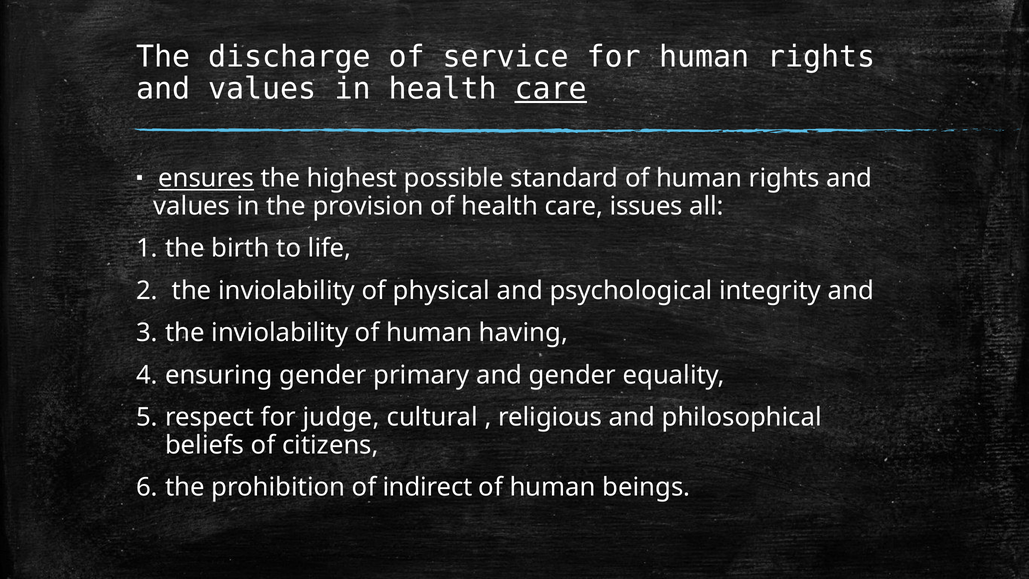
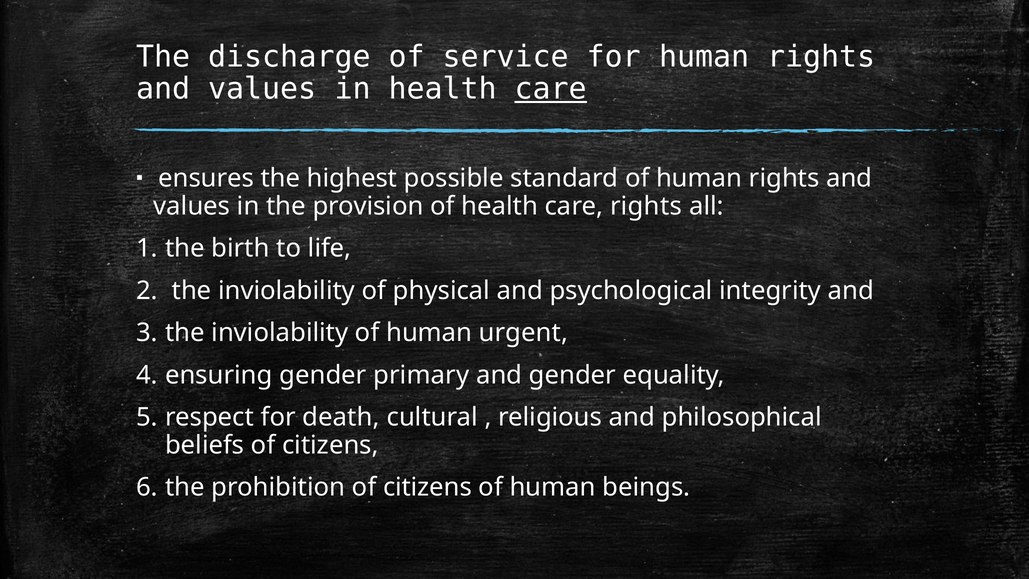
ensures underline: present -> none (206, 178)
care issues: issues -> rights (646, 206)
having: having -> urgent (523, 333)
judge: judge -> death (341, 417)
prohibition of indirect: indirect -> citizens (427, 487)
